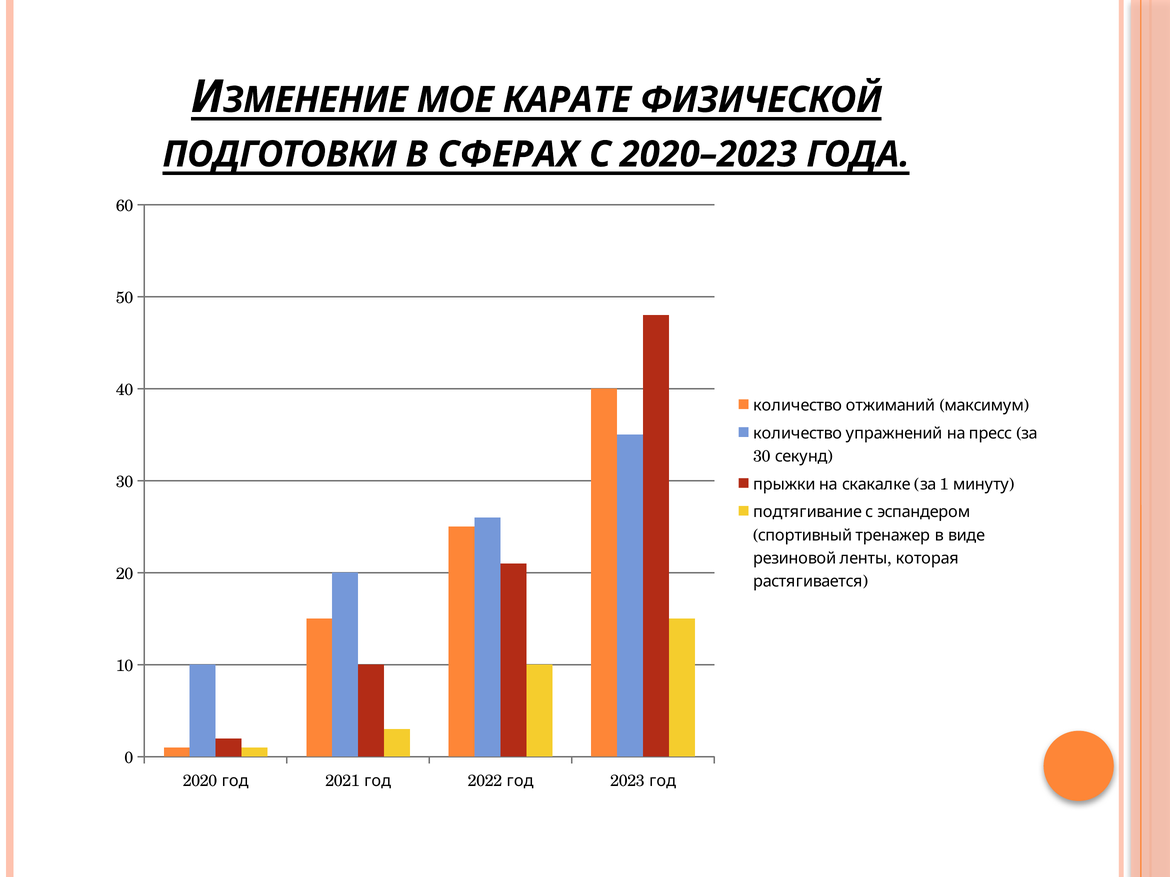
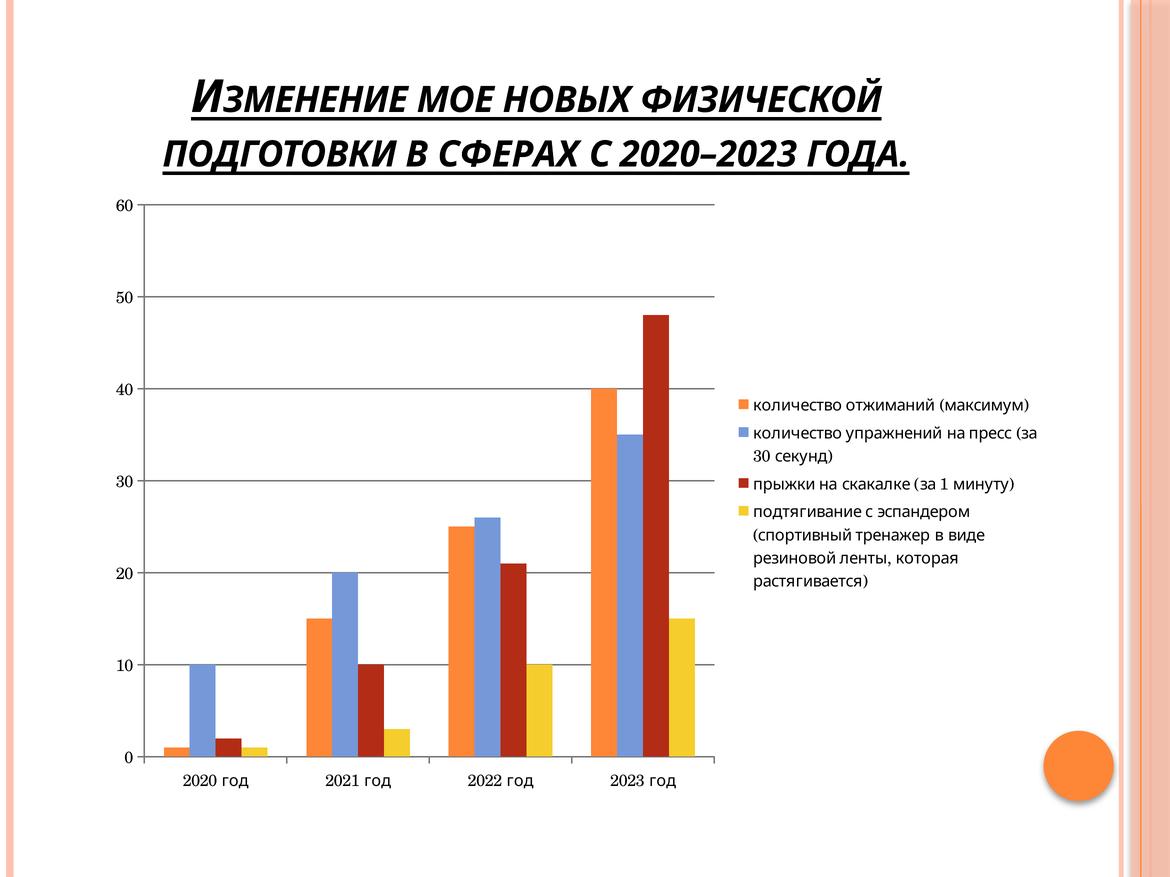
КАРАТЕ: КАРАТЕ -> НОВЫХ (567, 100)
